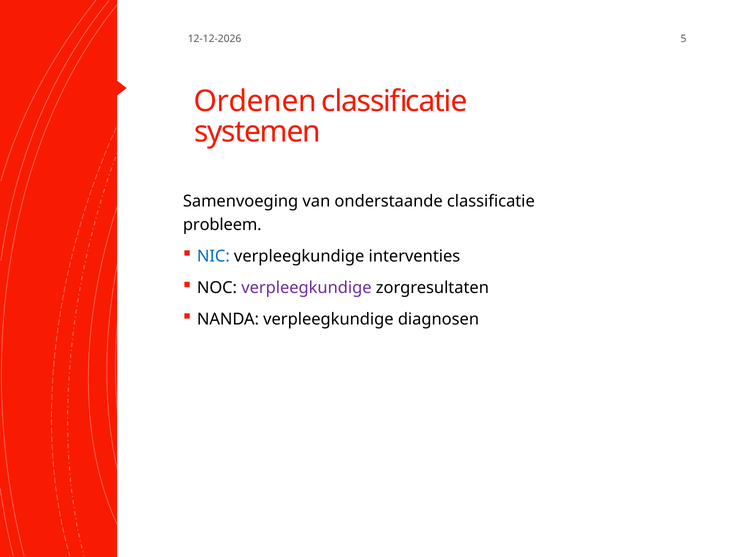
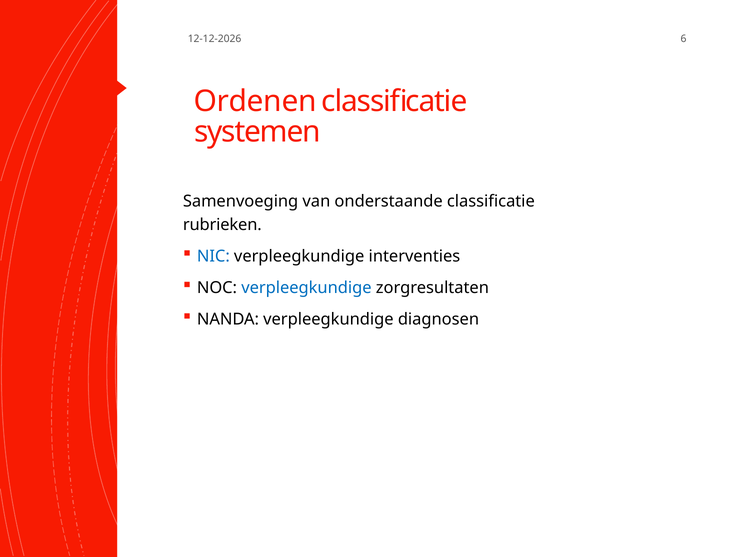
5: 5 -> 6 (683, 39)
probleem: probleem -> rubrieken (222, 225)
verpleegkundige colour: purple -> blue (306, 288)
